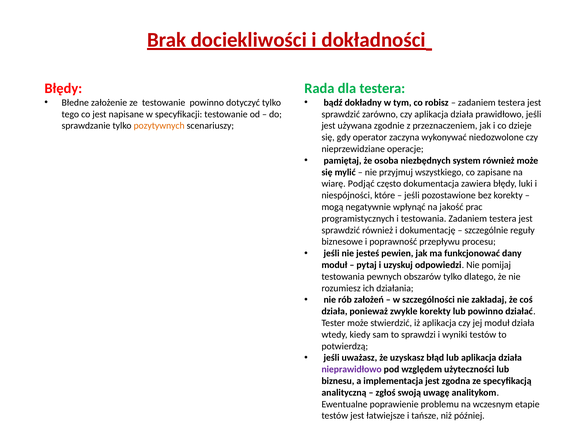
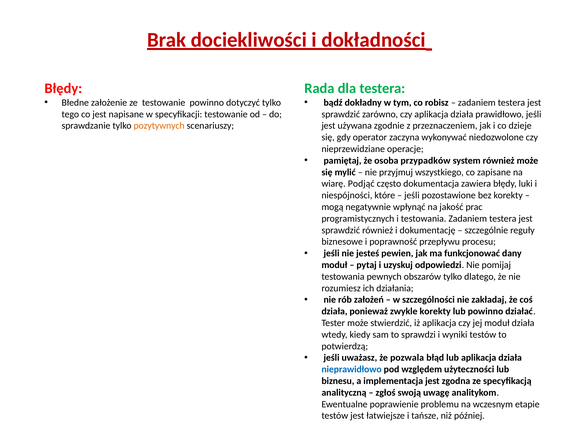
niezbędnych: niezbędnych -> przypadków (426, 160)
uzyskasz: uzyskasz -> pozwala (407, 357)
nieprawidłowo colour: purple -> blue (352, 369)
